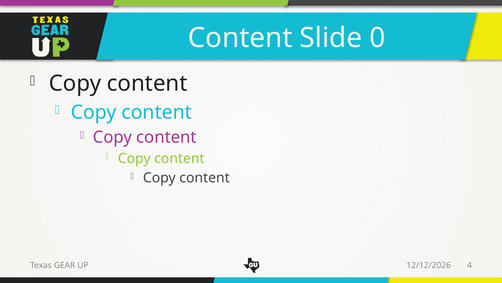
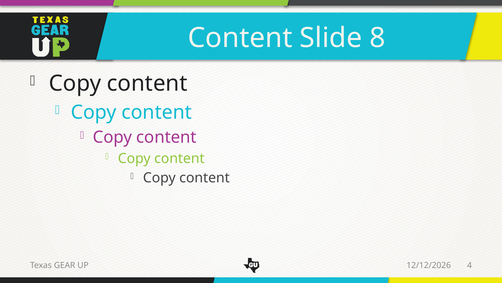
0: 0 -> 8 (377, 38)
